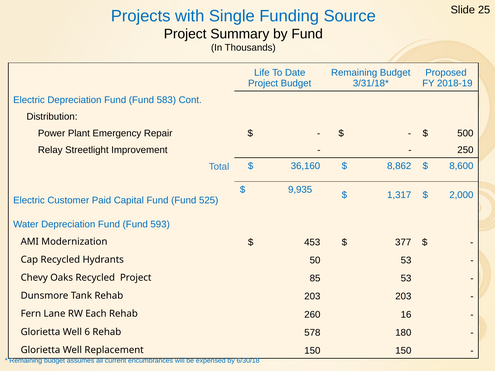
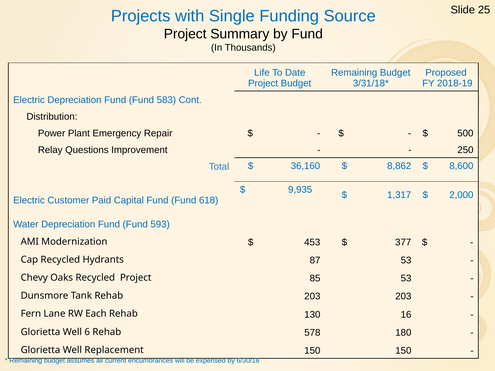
Streetlight: Streetlight -> Questions (87, 150)
525: 525 -> 618 (209, 200)
50: 50 -> 87 (315, 261)
260: 260 -> 130 (312, 315)
